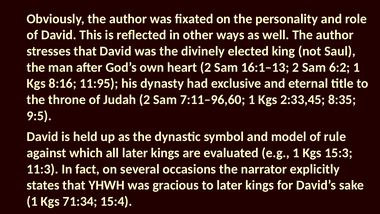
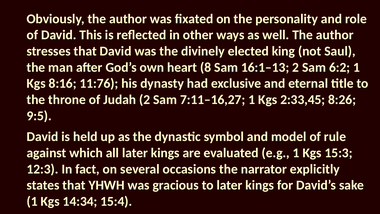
heart 2: 2 -> 8 (206, 67)
11:95: 11:95 -> 11:76 (99, 83)
7:11–96,60: 7:11–96,60 -> 7:11–16,27 (213, 100)
8:35: 8:35 -> 8:26 (342, 100)
11:3: 11:3 -> 12:3 (43, 169)
71:34: 71:34 -> 14:34 (80, 201)
